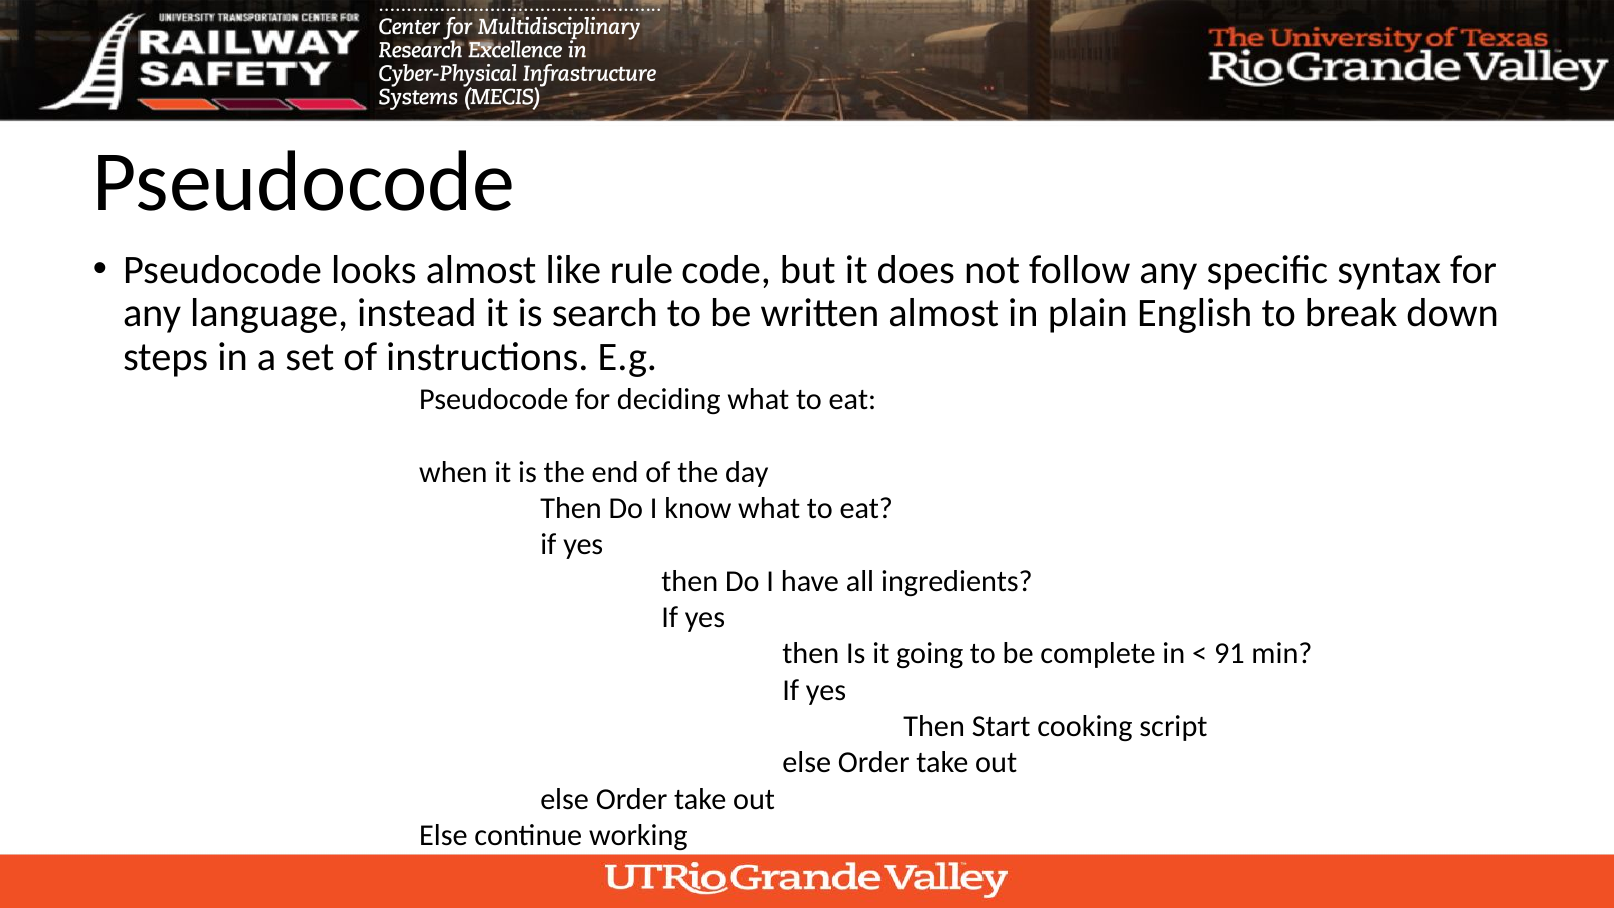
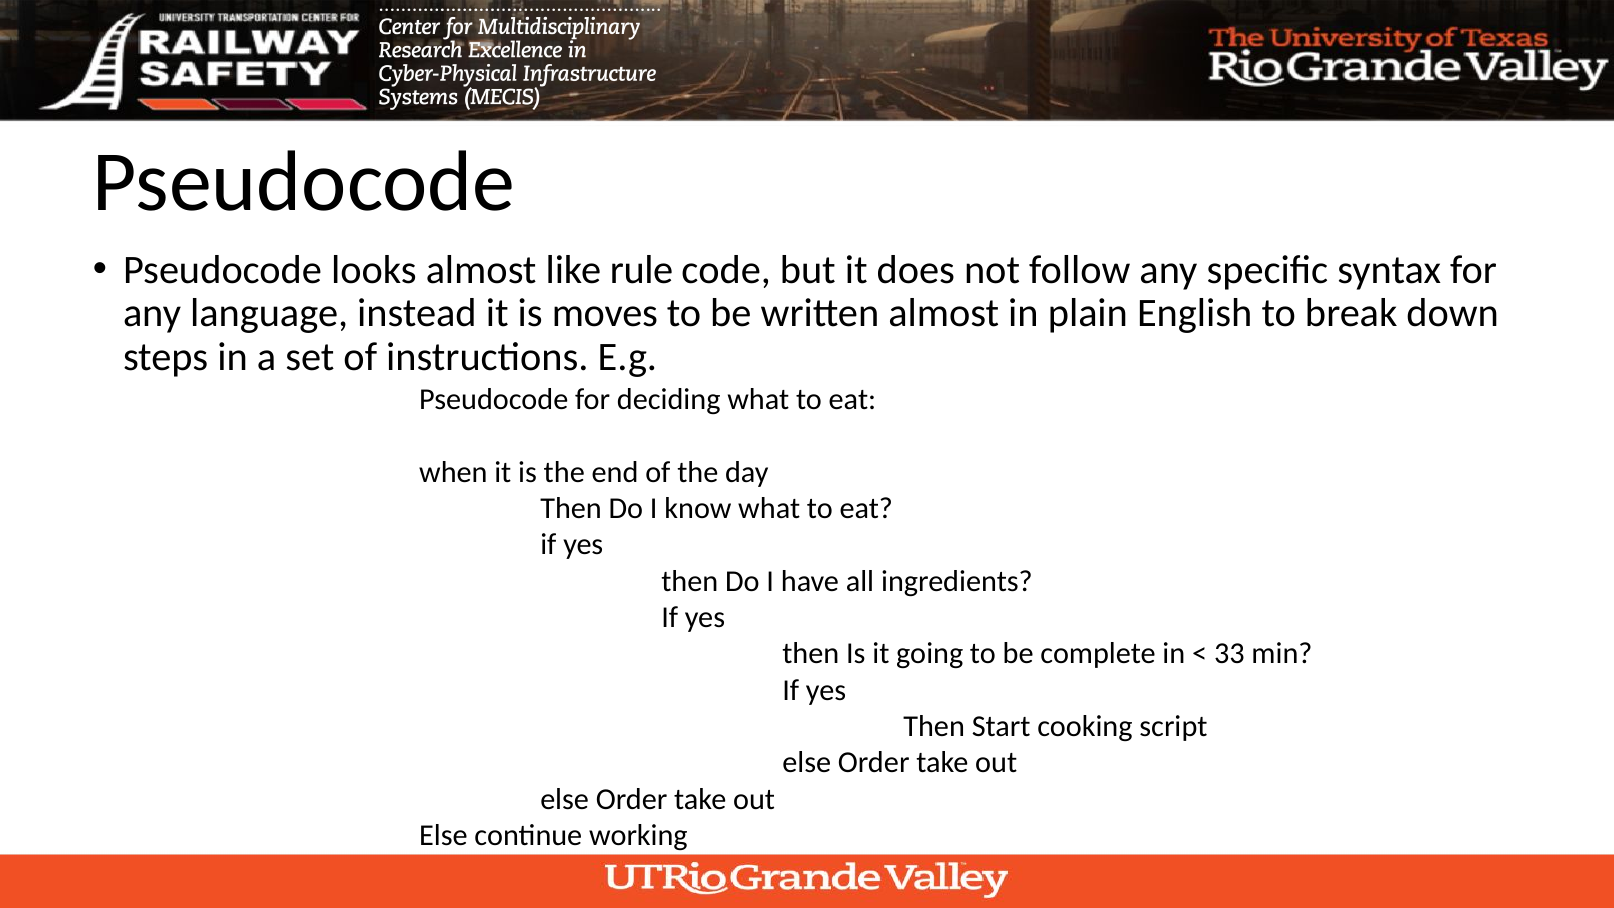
search: search -> moves (605, 313)
91: 91 -> 33 (1229, 654)
